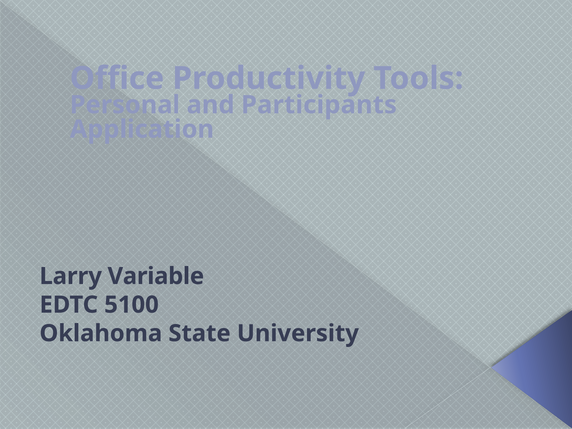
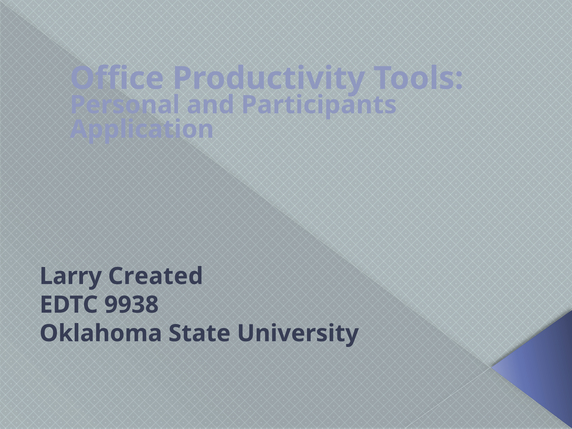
Variable: Variable -> Created (156, 276)
5100: 5100 -> 9938 (131, 305)
